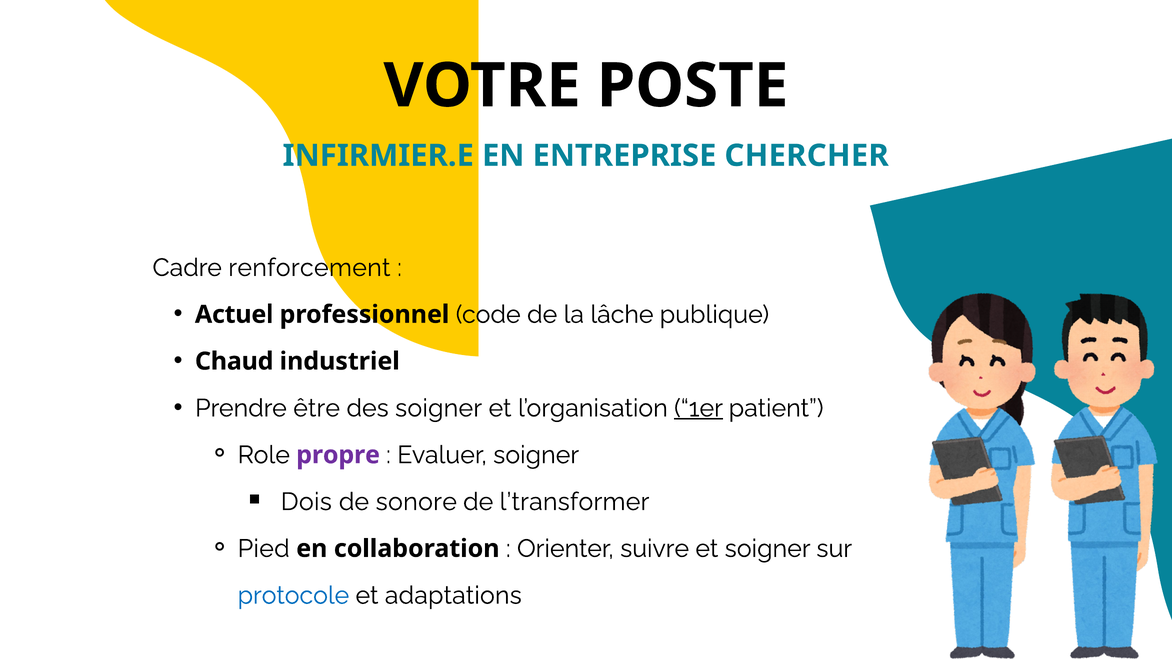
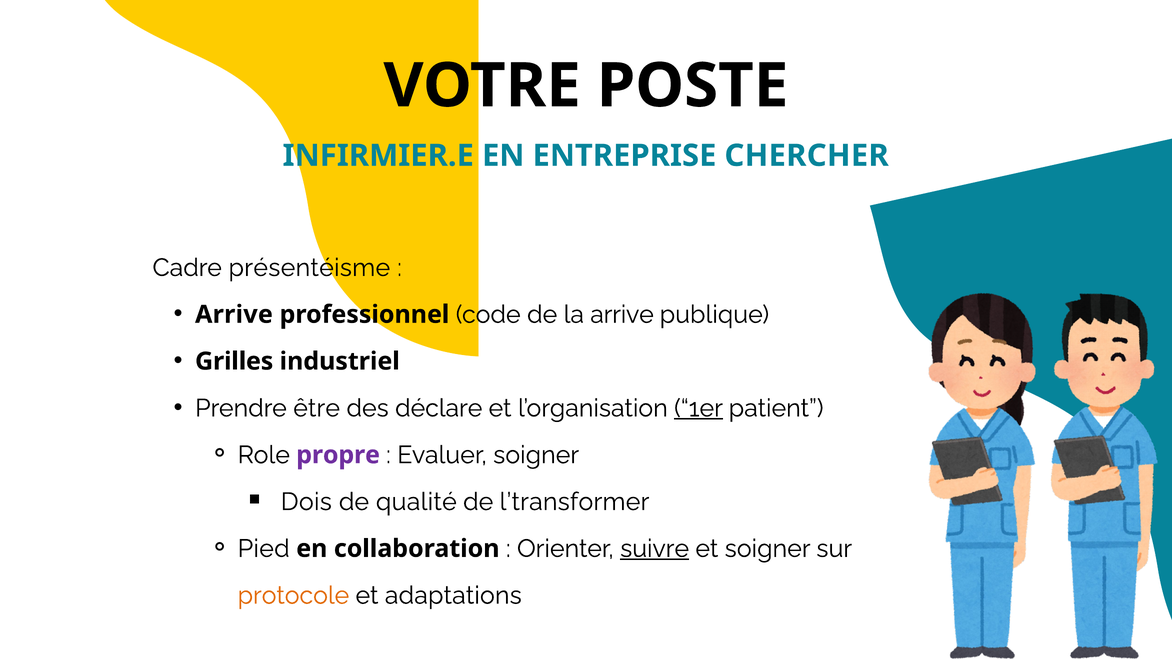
renforcement: renforcement -> présentéisme (309, 268)
Actuel: Actuel -> Arrive (234, 315)
la lâche: lâche -> arrive (622, 315)
Chaud: Chaud -> Grilles (234, 361)
des soigner: soigner -> déclare (439, 408)
sonore: sonore -> qualité (416, 502)
suivre underline: none -> present (655, 549)
protocole colour: blue -> orange (293, 596)
